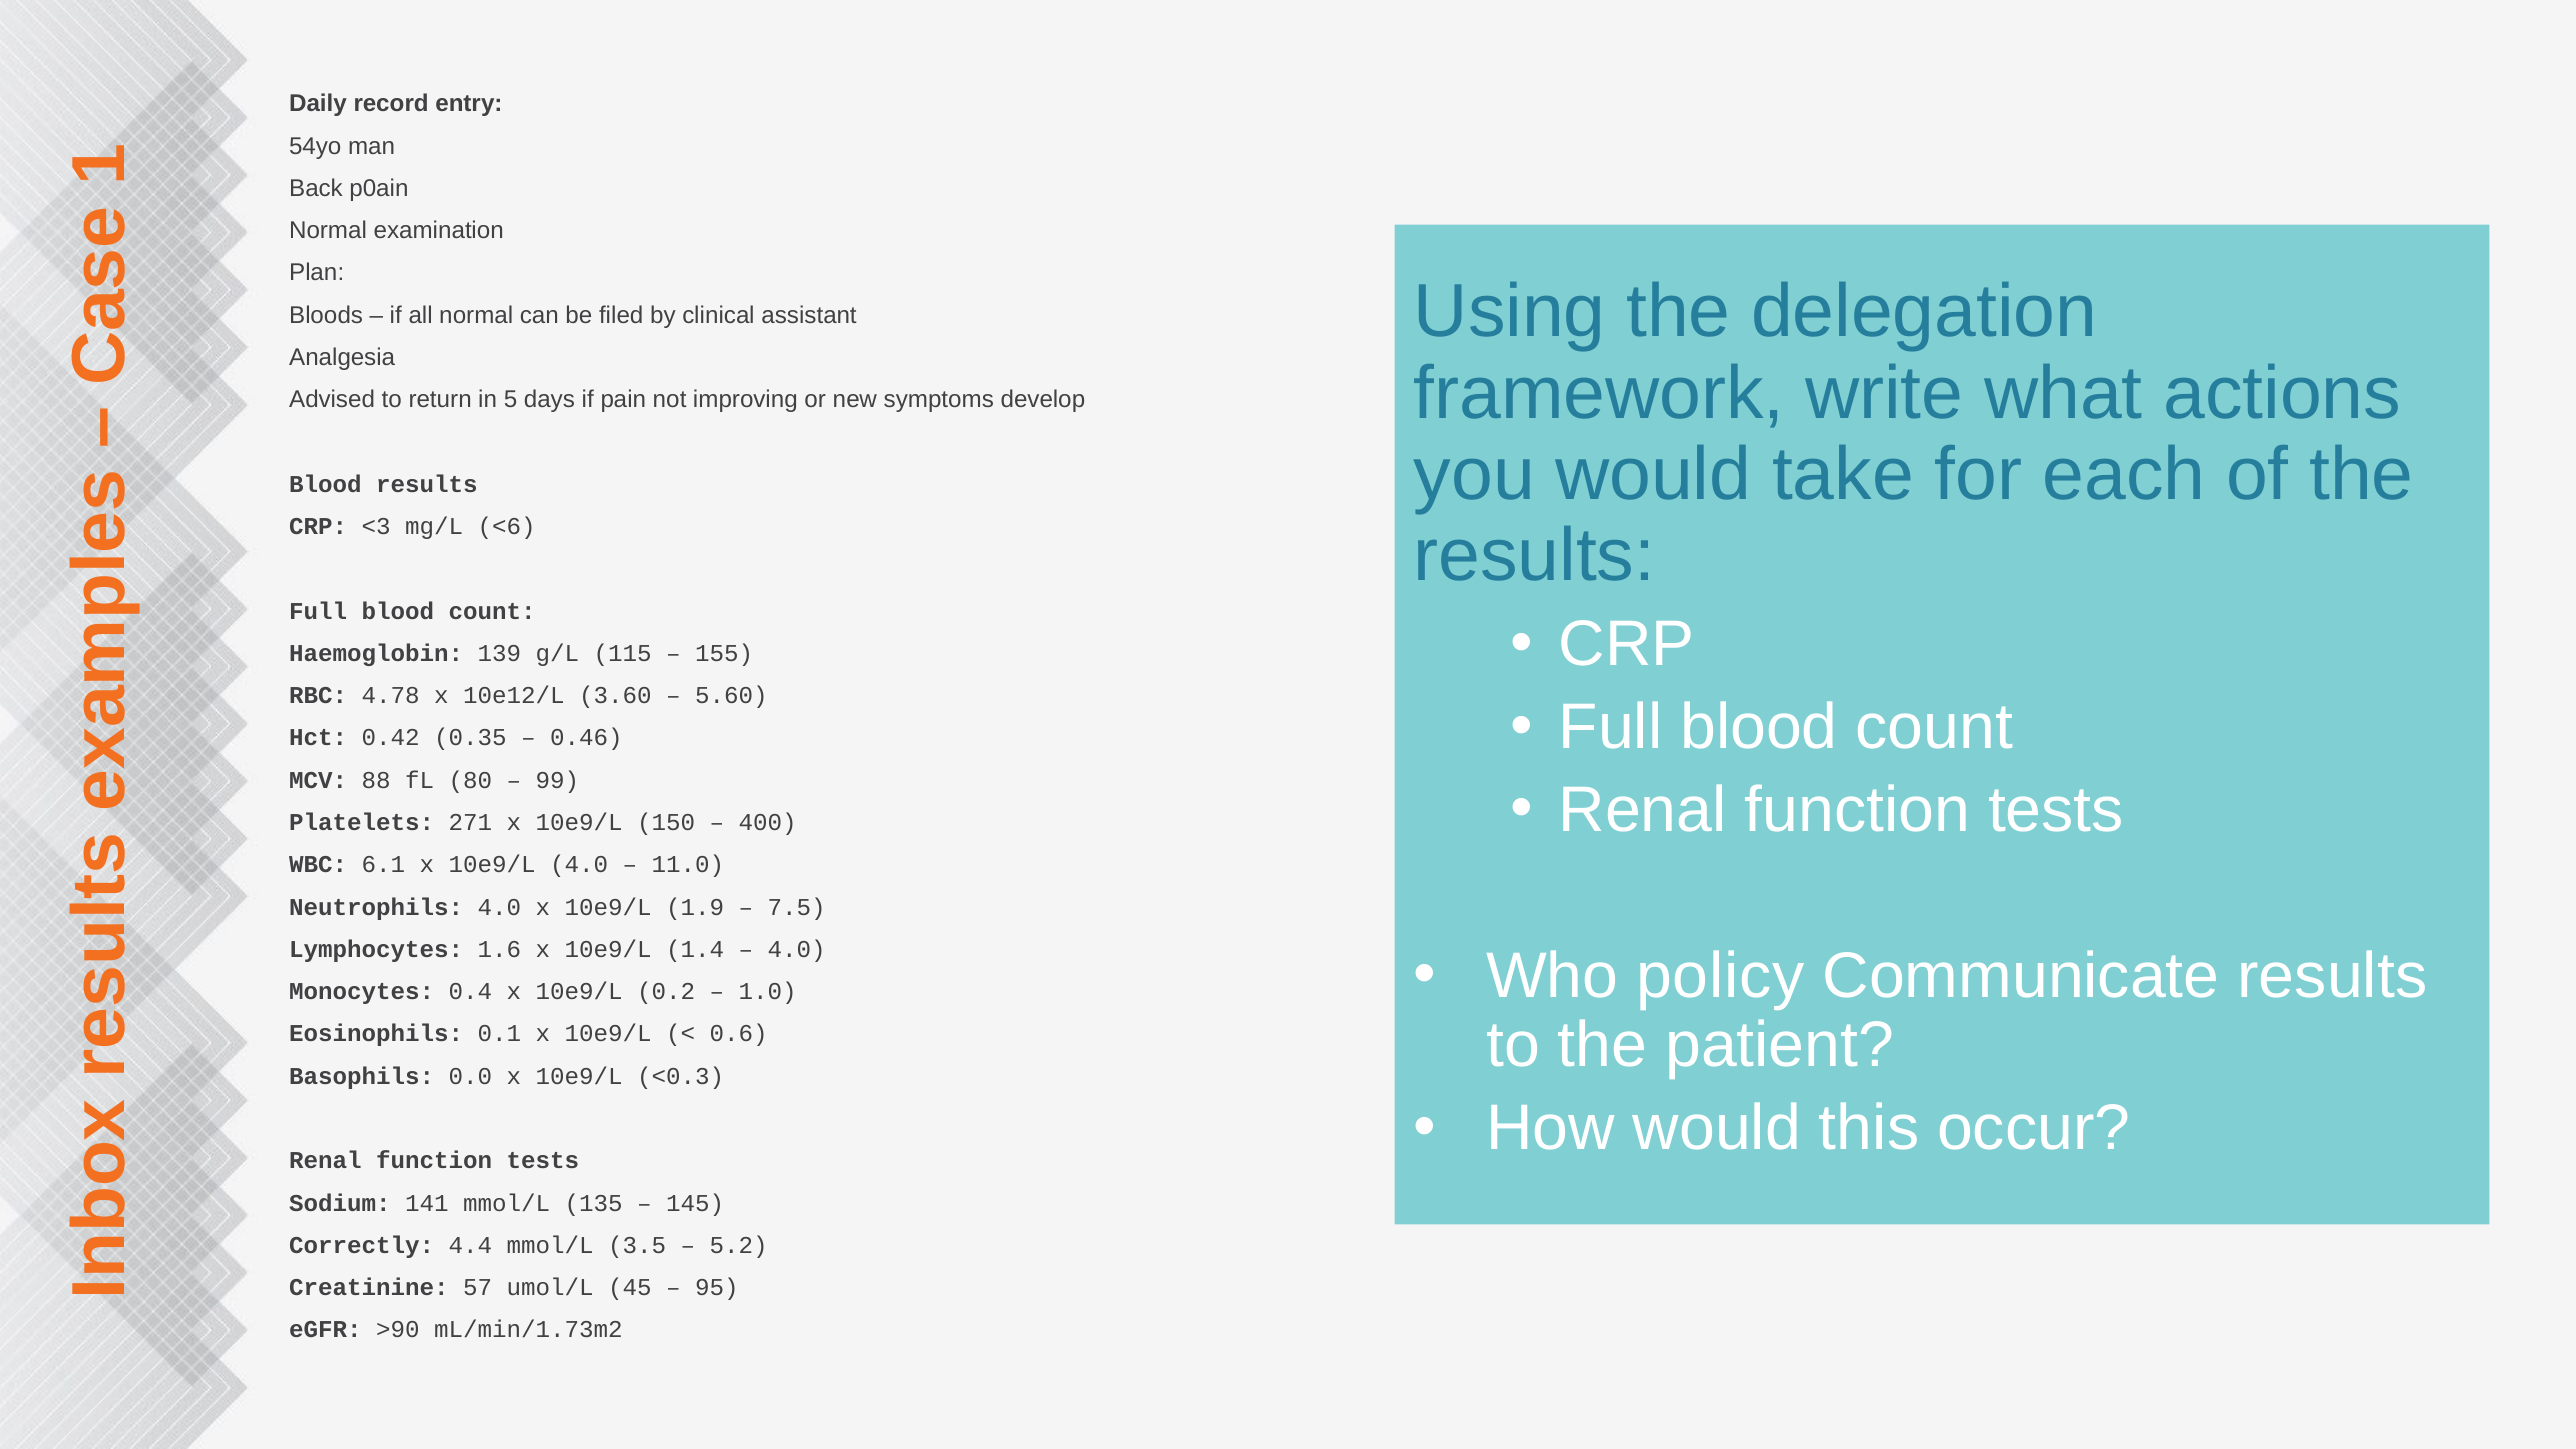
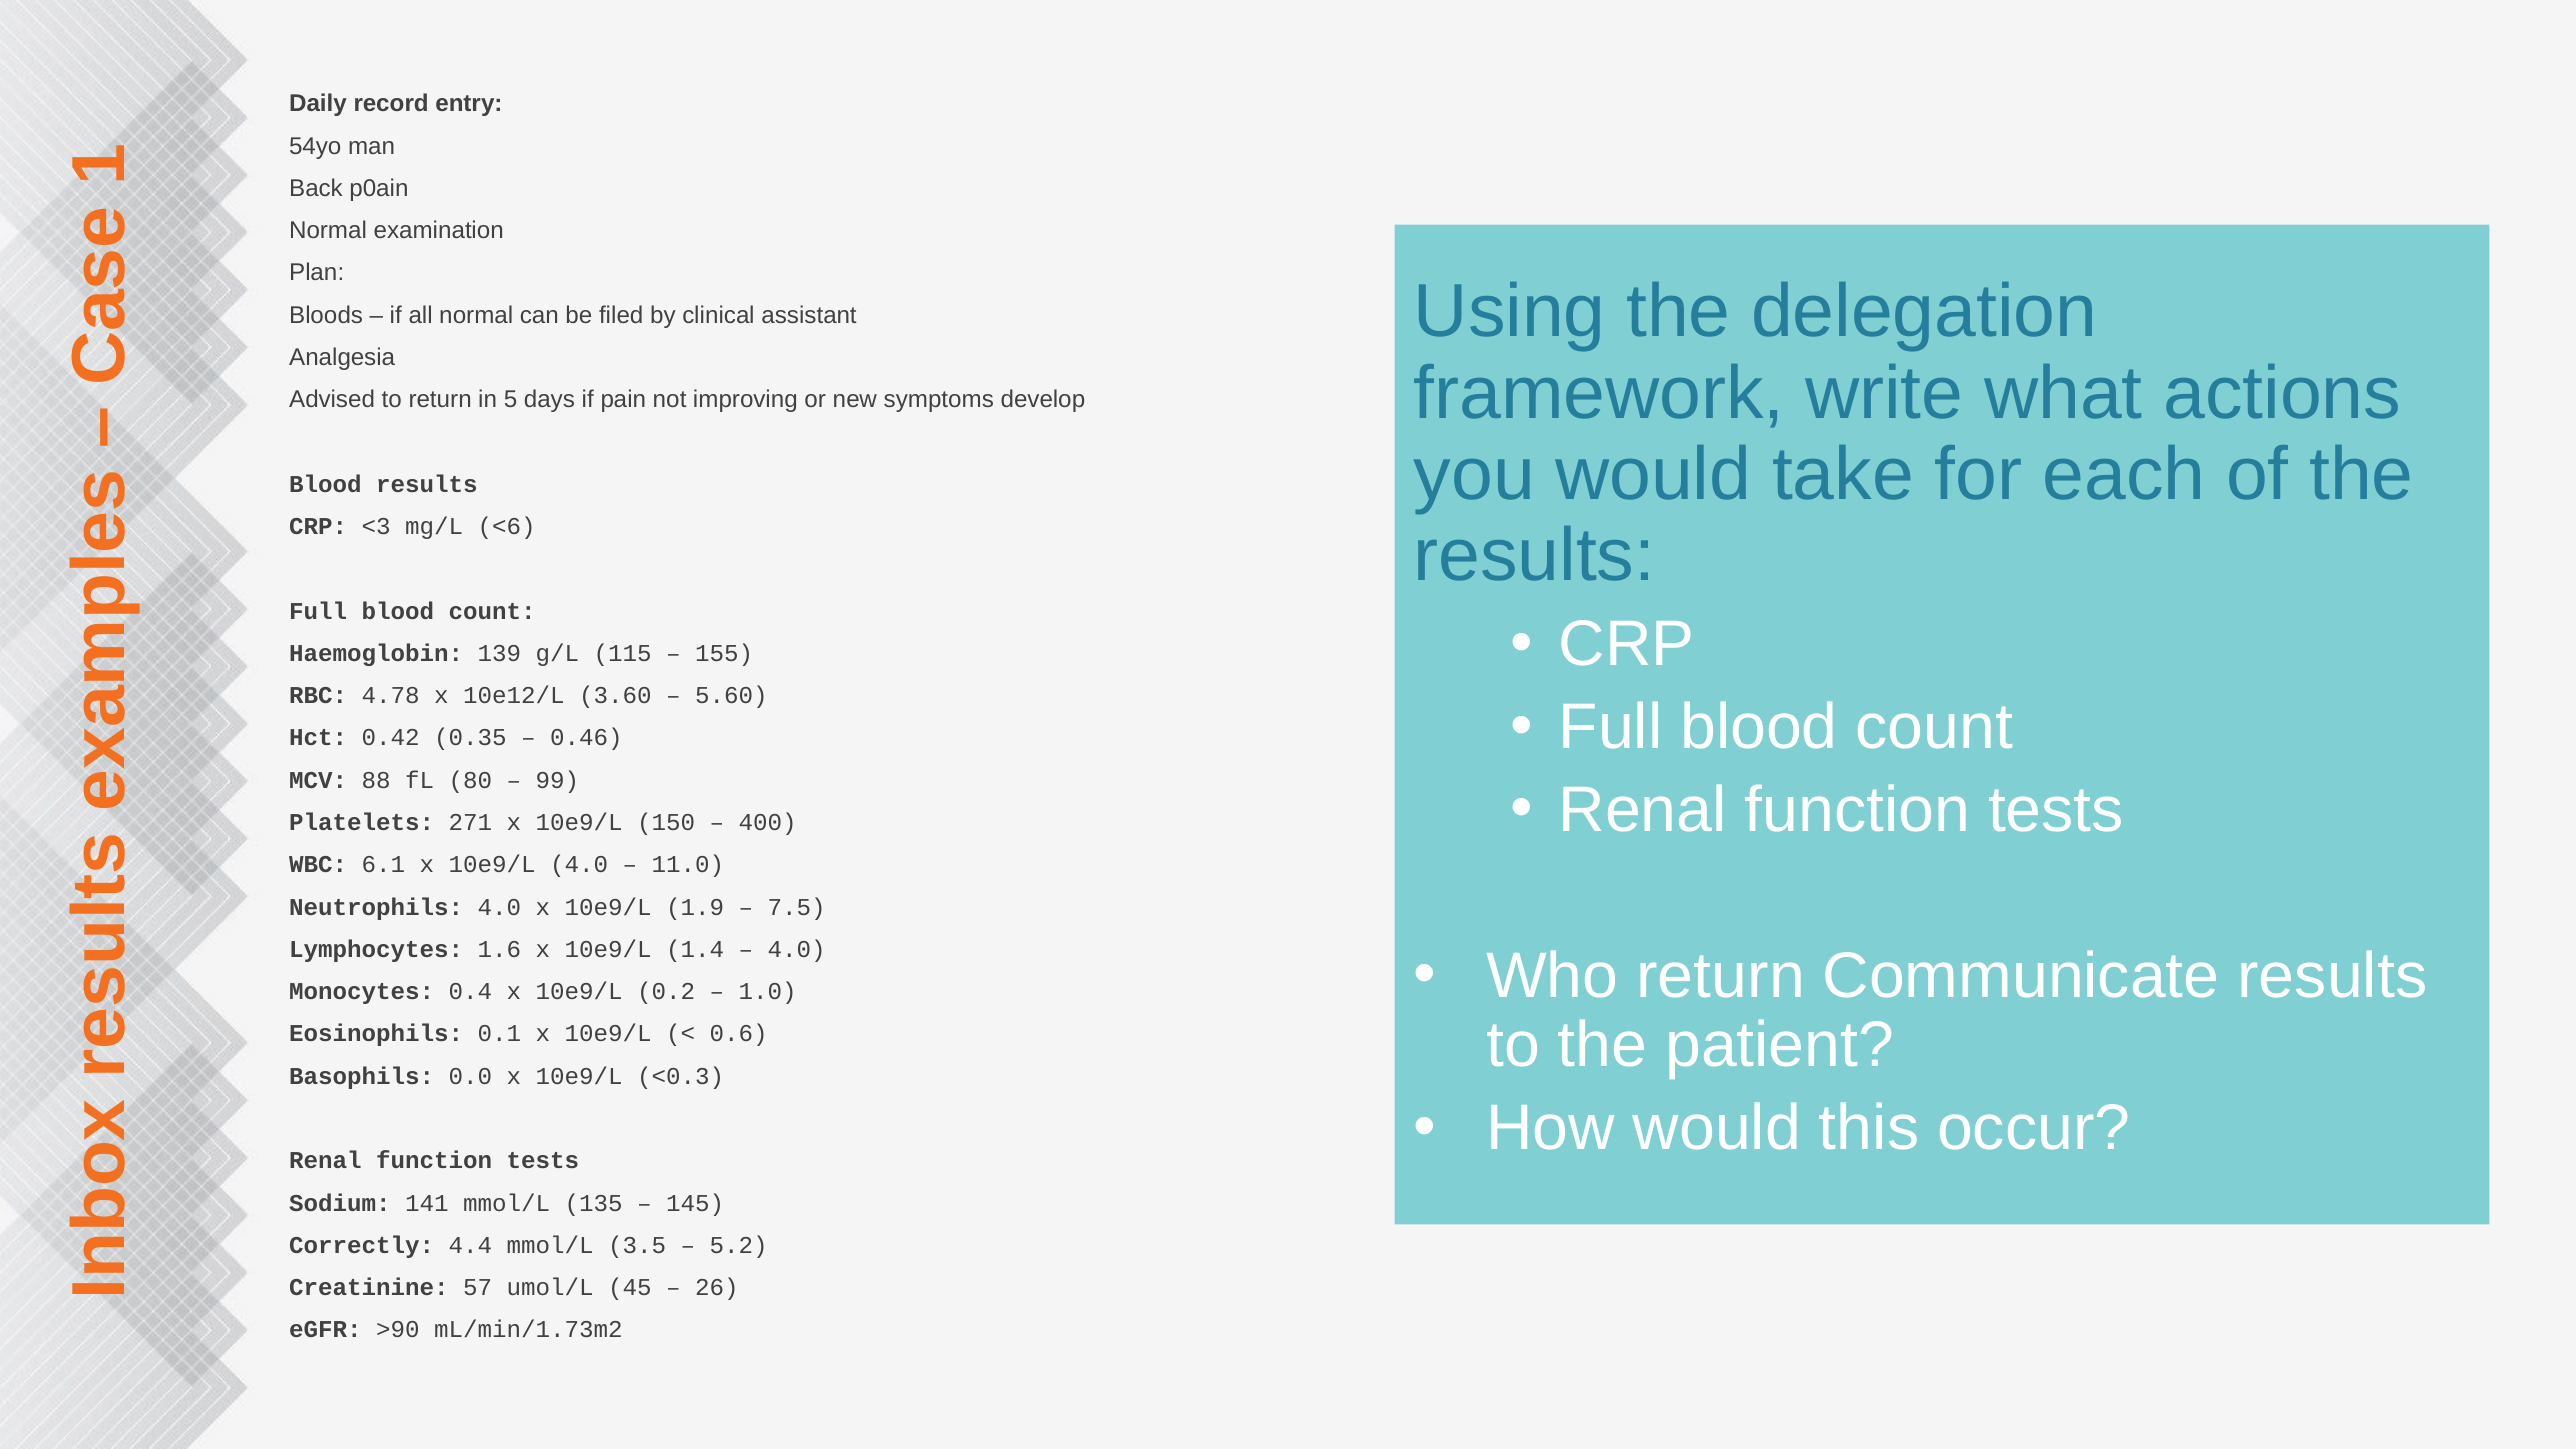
Who policy: policy -> return (1721, 976)
95: 95 -> 26 (717, 1288)
